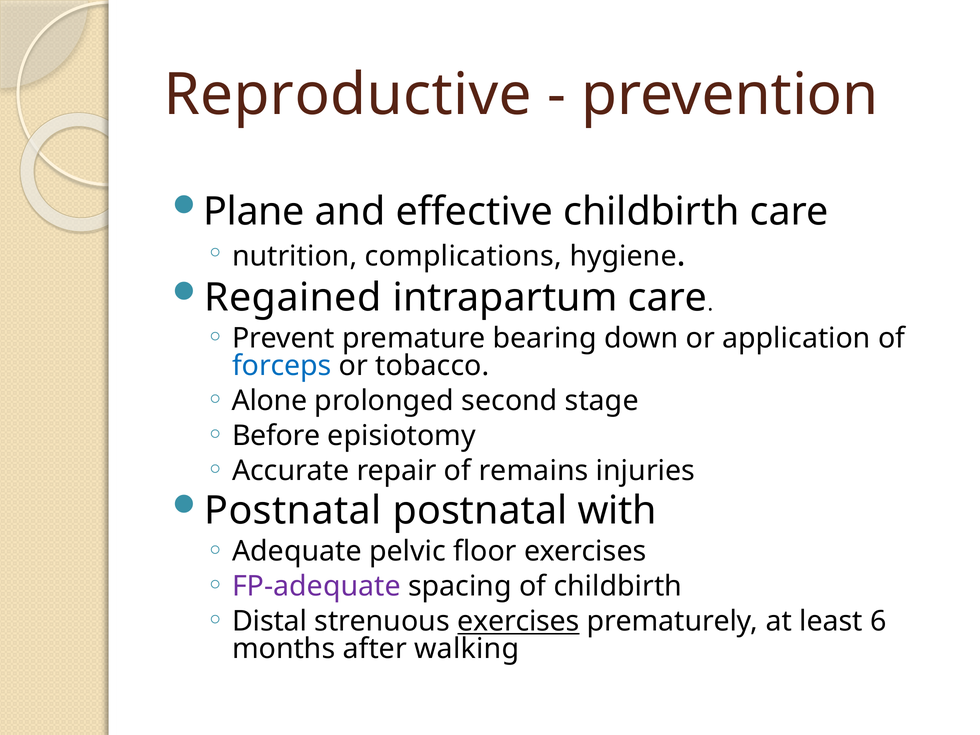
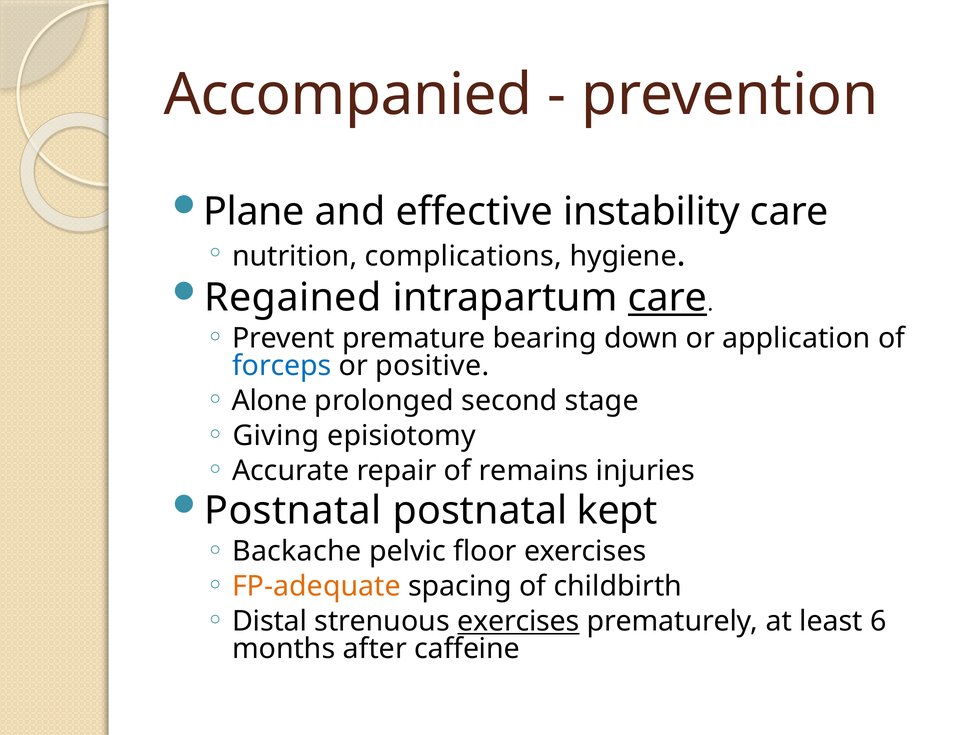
Reproductive: Reproductive -> Accompanied (348, 95)
effective childbirth: childbirth -> instability (651, 212)
care underline: none -> present (667, 298)
tobacco: tobacco -> positive (432, 366)
Before: Before -> Giving (276, 436)
with: with -> kept (617, 511)
Adequate: Adequate -> Backache (297, 552)
FP-adequate colour: purple -> orange (316, 586)
walking: walking -> caffeine (467, 649)
